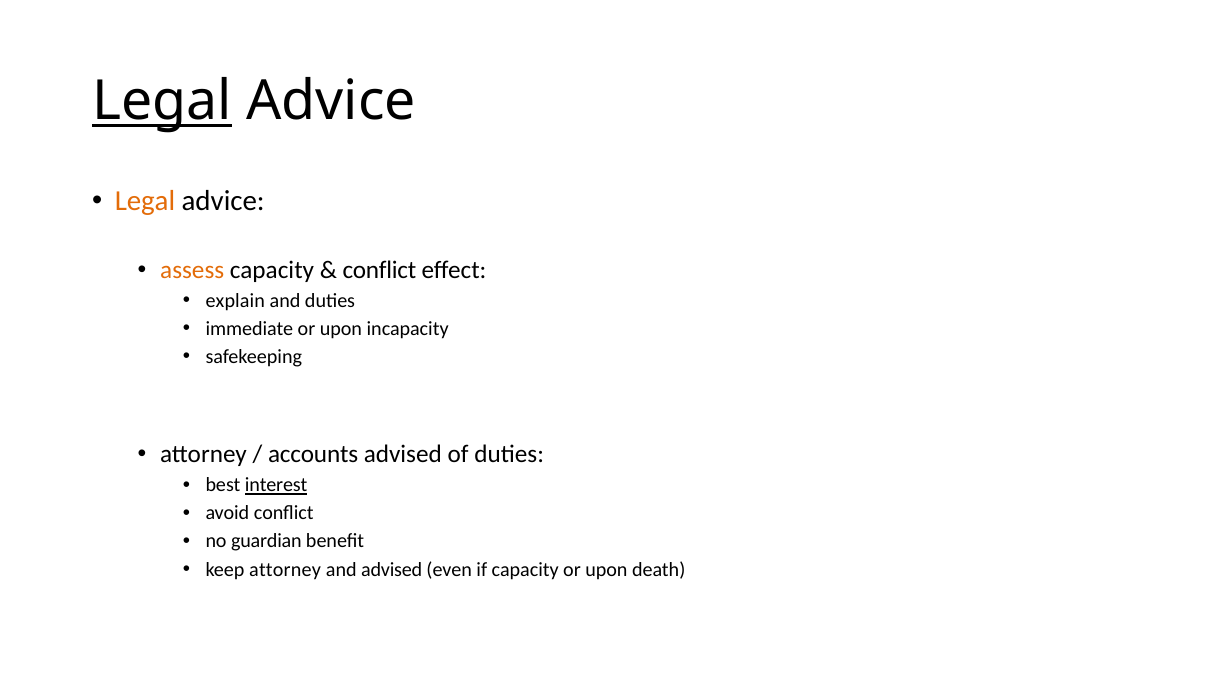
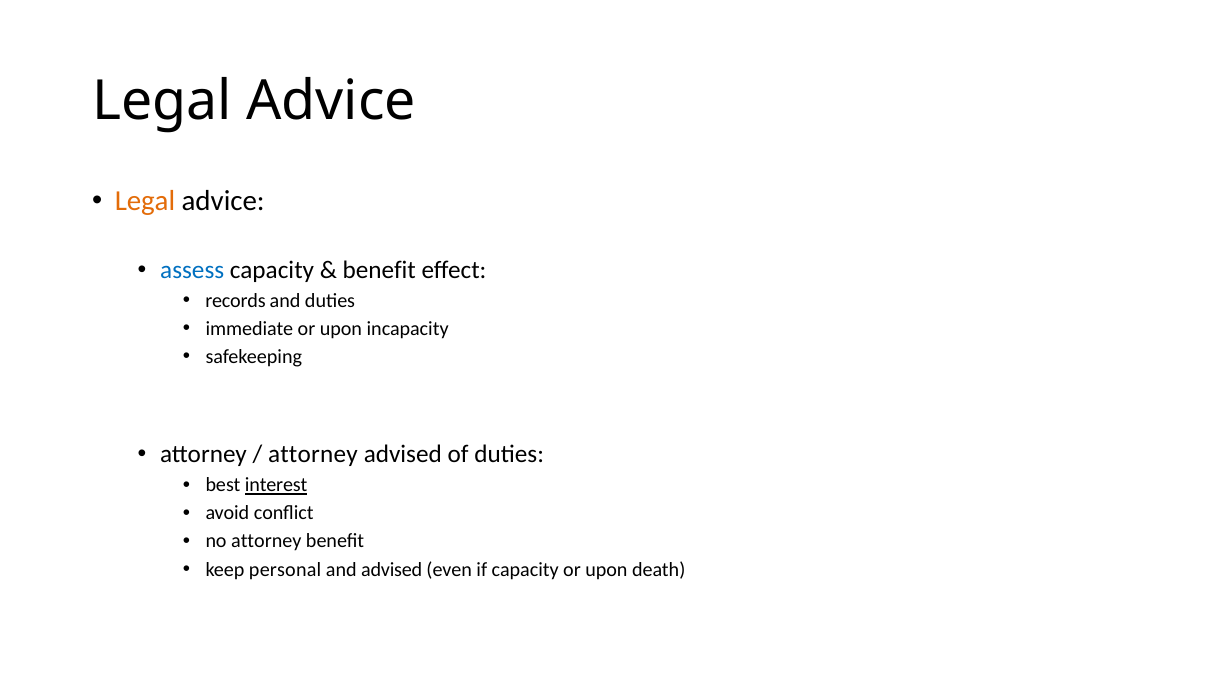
Legal underline: present -> none (162, 102)
assess colour: orange -> blue (192, 270)
conflict: conflict -> benefit (379, 270)
explain: explain -> records (235, 301)
accounts: accounts -> attorney (313, 455)
no guardian: guardian -> attorney (266, 541)
keep attorney: attorney -> personal (285, 569)
